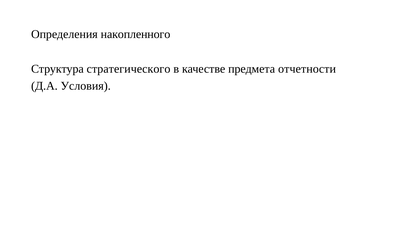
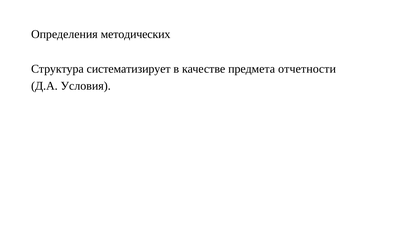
накопленного: накопленного -> методических (136, 34)
стратегического: стратегического -> систематизирует (129, 69)
